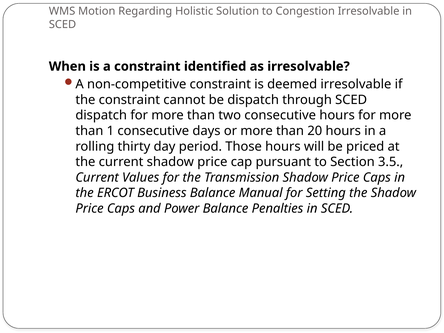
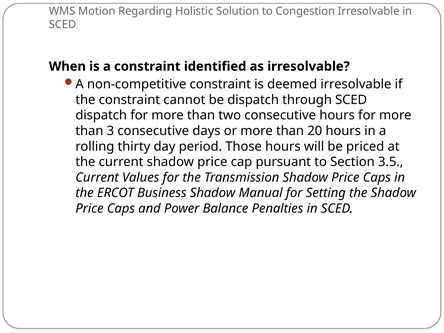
1: 1 -> 3 (110, 131)
Business Balance: Balance -> Shadow (213, 193)
